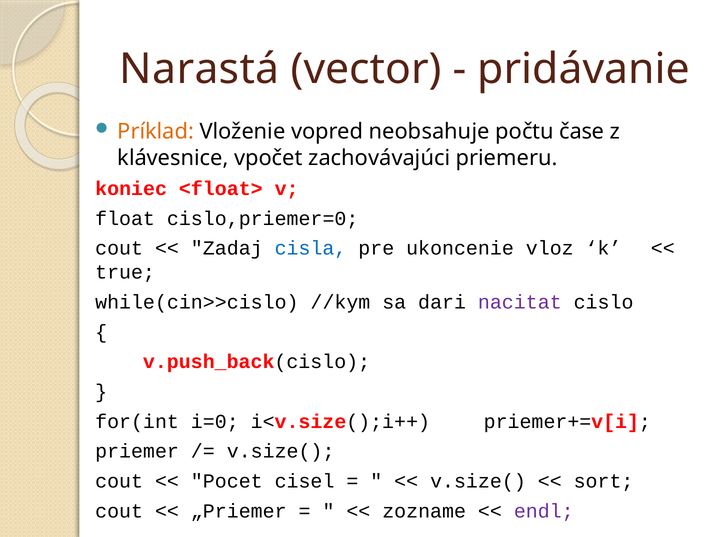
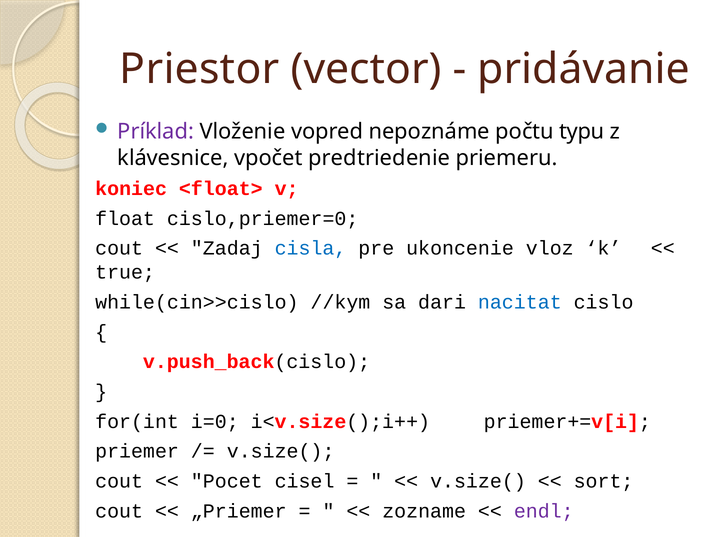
Narastá: Narastá -> Priestor (199, 69)
Príklad colour: orange -> purple (156, 132)
neobsahuje: neobsahuje -> nepoznáme (429, 132)
čase: čase -> typu (582, 132)
zachovávajúci: zachovávajúci -> predtriedenie (379, 158)
nacitat colour: purple -> blue (520, 302)
